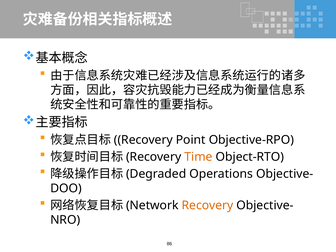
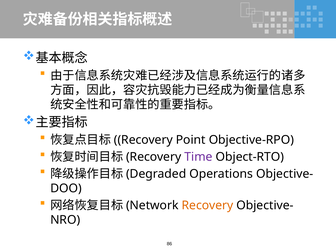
Time colour: orange -> purple (198, 157)
